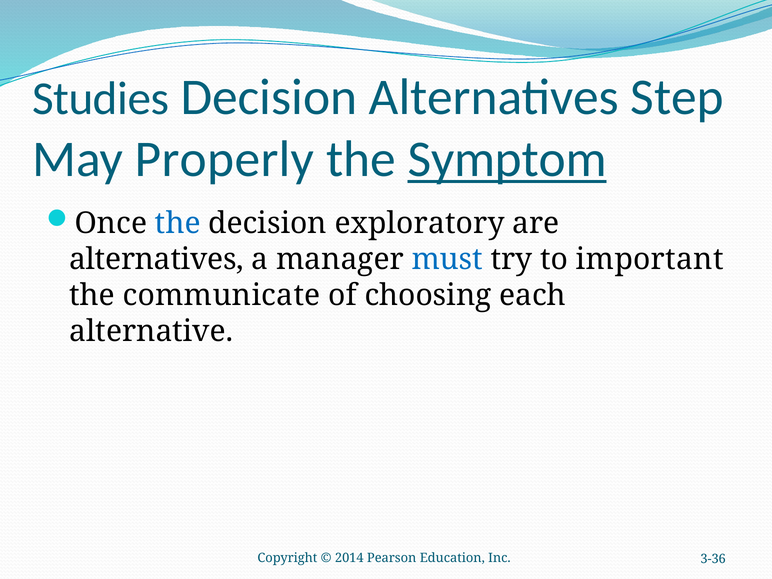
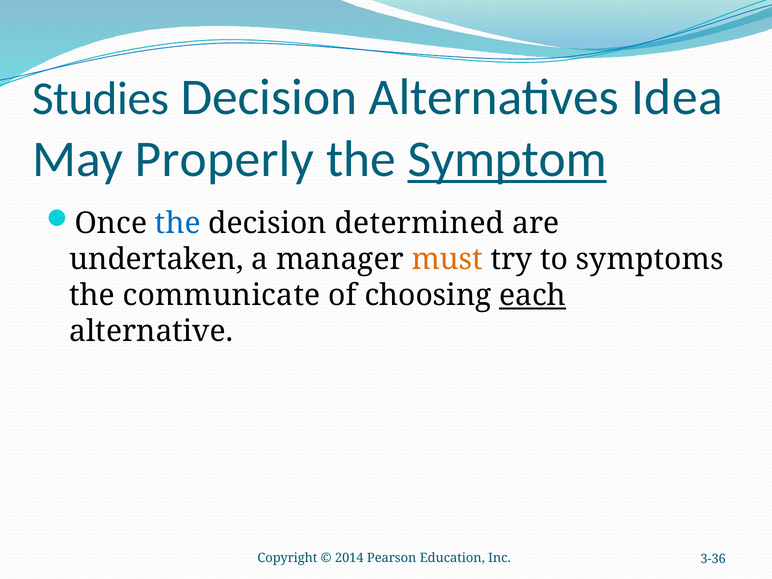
Step: Step -> Idea (677, 97)
exploratory: exploratory -> determined (419, 223)
alternatives: alternatives -> undertaken (156, 259)
must colour: blue -> orange (447, 259)
important: important -> symptoms (650, 259)
each underline: none -> present (533, 296)
